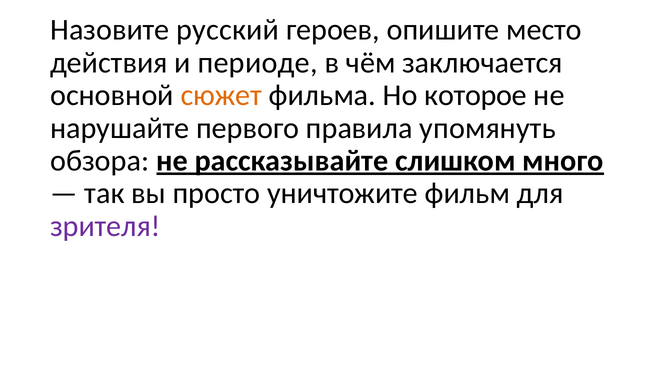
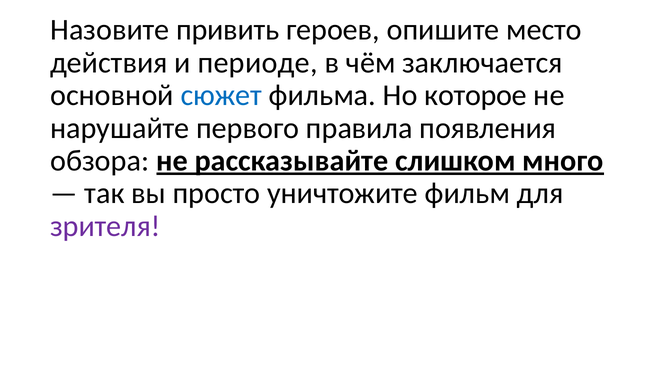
русский: русский -> привить (228, 30)
сюжет colour: orange -> blue (221, 95)
упомянуть: упомянуть -> появления (488, 128)
